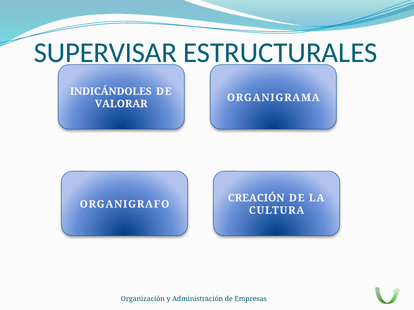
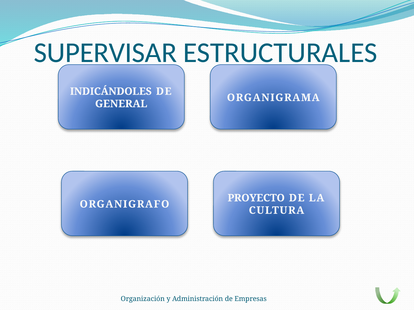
VALORAR: VALORAR -> GENERAL (121, 104)
CREACIÓN: CREACIÓN -> PROYECTO (256, 198)
